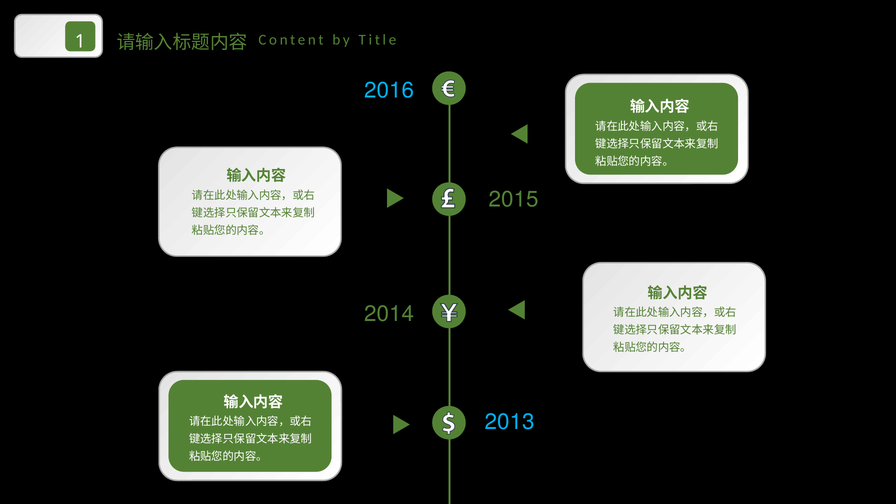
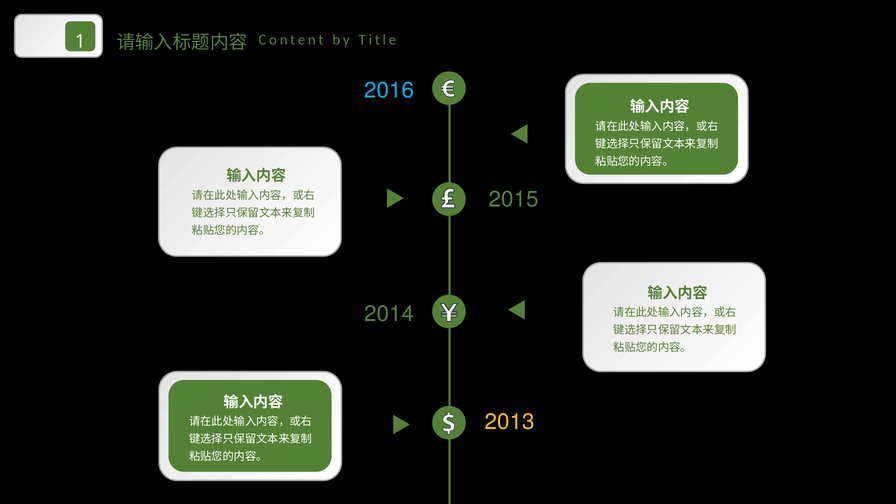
2013 colour: light blue -> yellow (510, 422)
